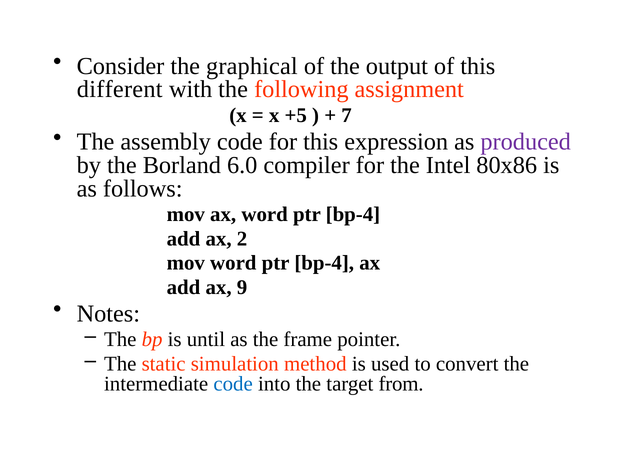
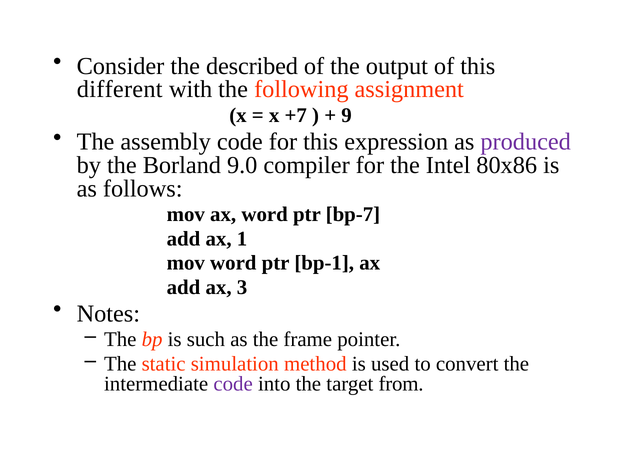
graphical: graphical -> described (252, 66)
+5: +5 -> +7 (296, 116)
7: 7 -> 9 (347, 116)
6.0: 6.0 -> 9.0 (242, 165)
ax word ptr bp-4: bp-4 -> bp-7 (353, 215)
2: 2 -> 1 (242, 239)
mov word ptr bp-4: bp-4 -> bp-1 (324, 263)
9: 9 -> 3 (242, 287)
until: until -> such (206, 340)
code colour: blue -> purple (233, 384)
